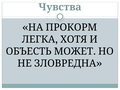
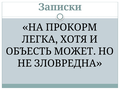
Чувства: Чувства -> Записки (60, 7)
